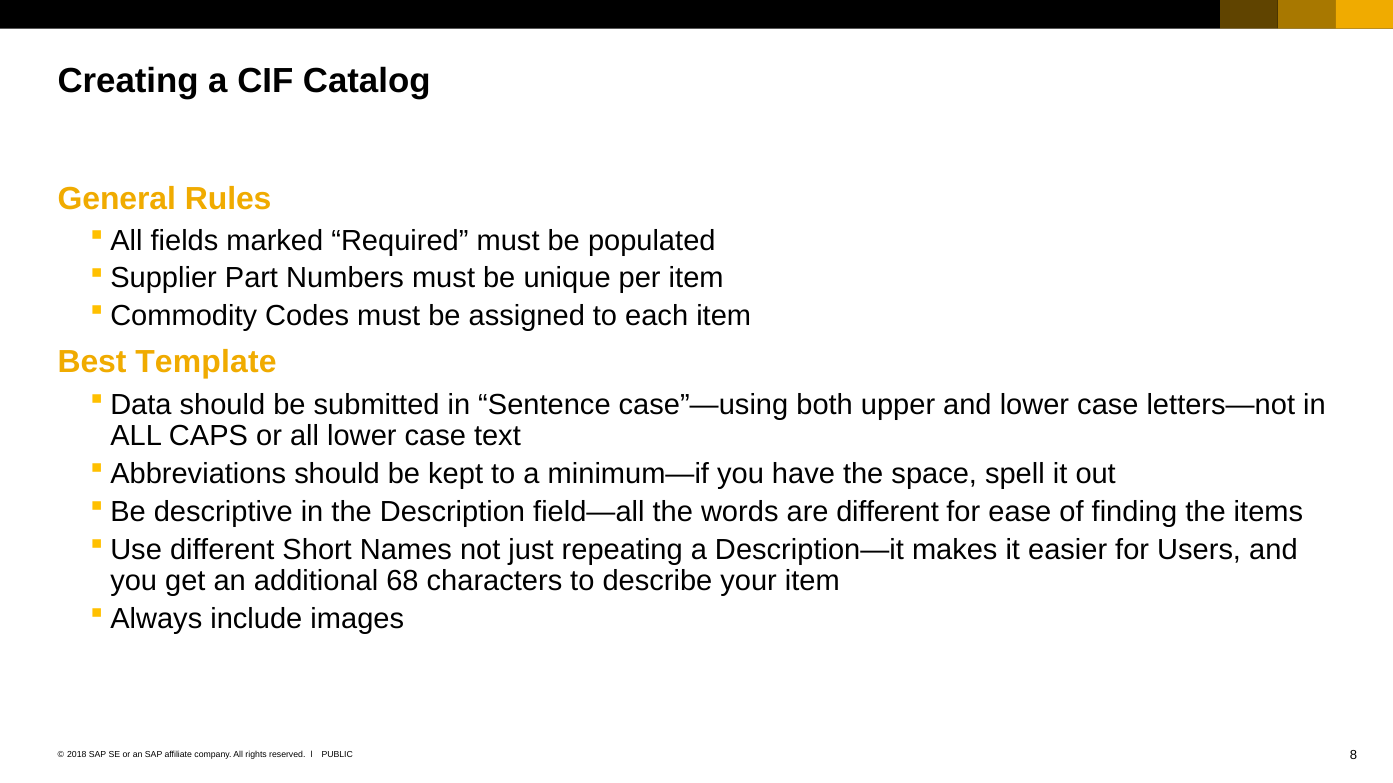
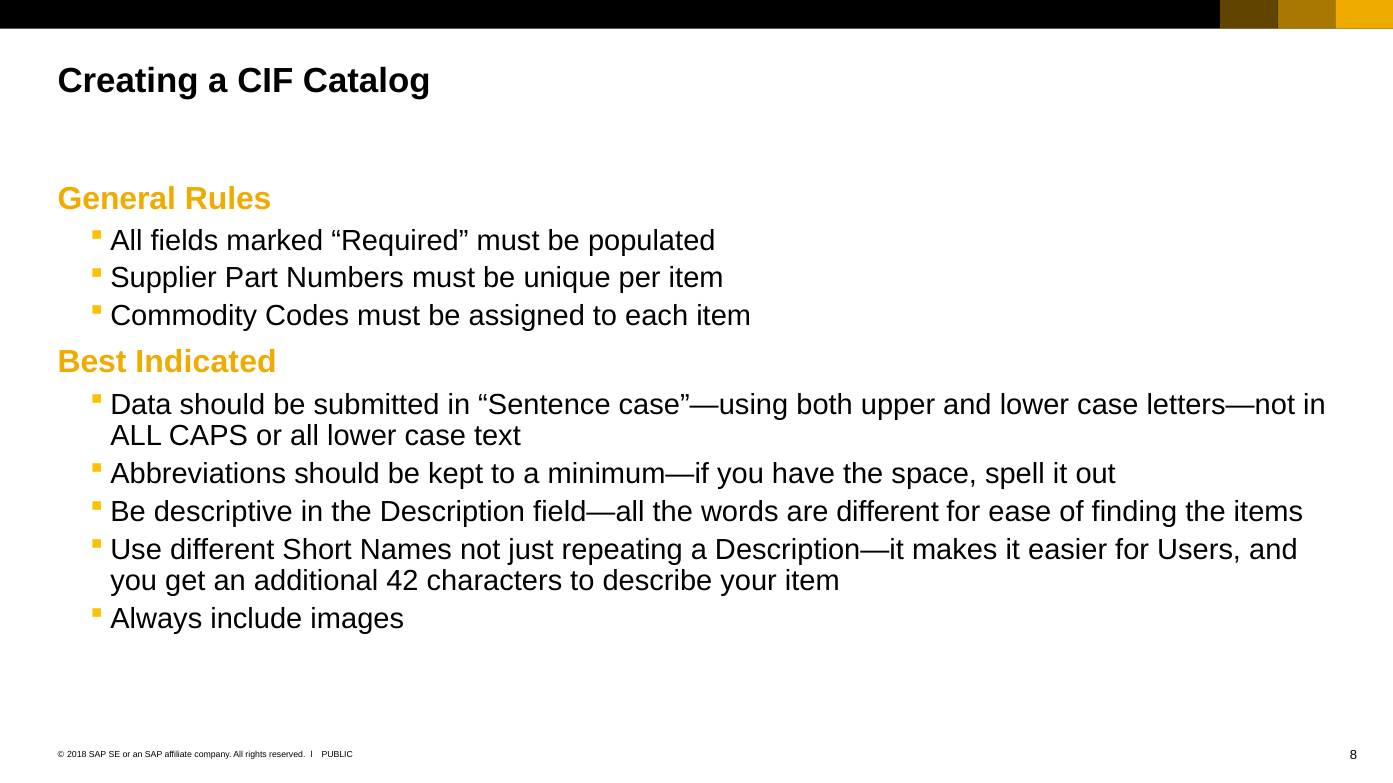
Template: Template -> Indicated (206, 363)
68: 68 -> 42 (402, 582)
